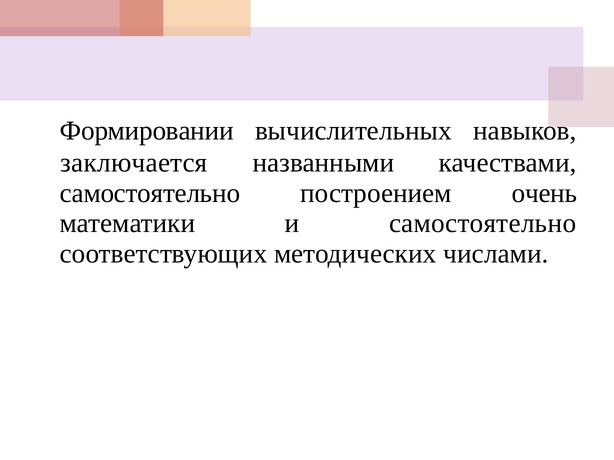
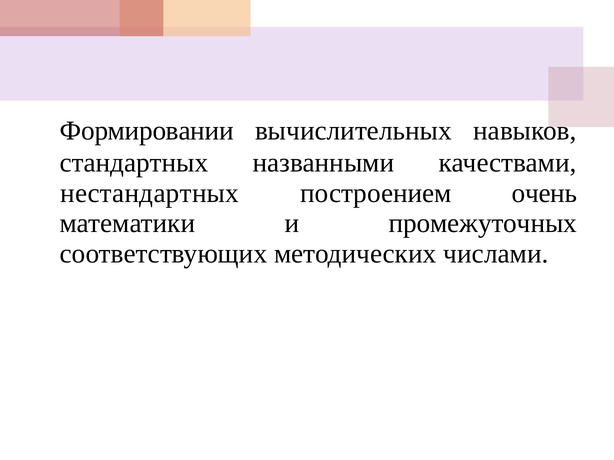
заключается: заключается -> стандартных (134, 163)
самостоятельно: самостоятельно -> нестандартных (150, 193)
и самостоятельно: самостоятельно -> промежуточных (483, 224)
